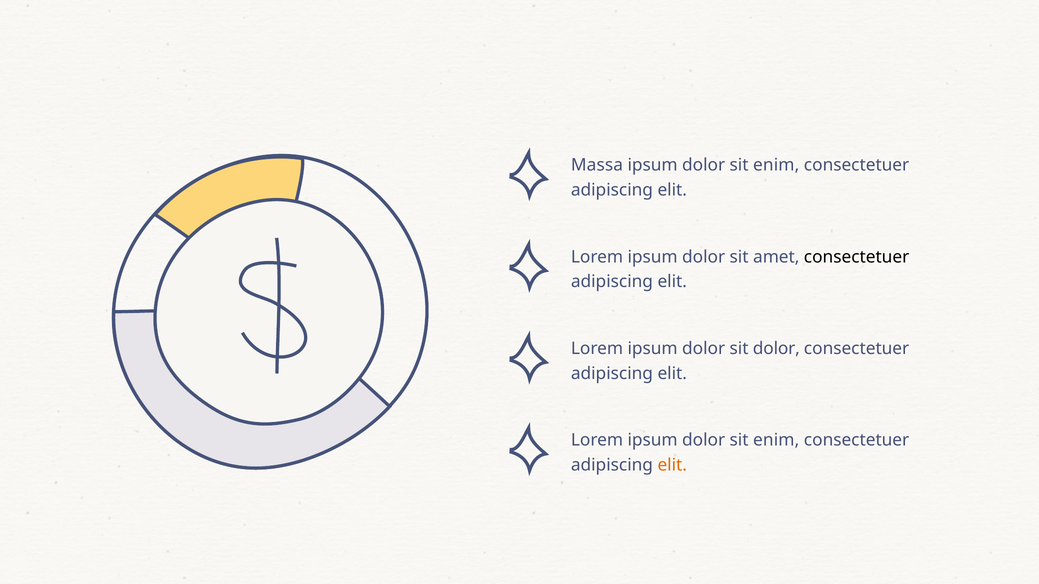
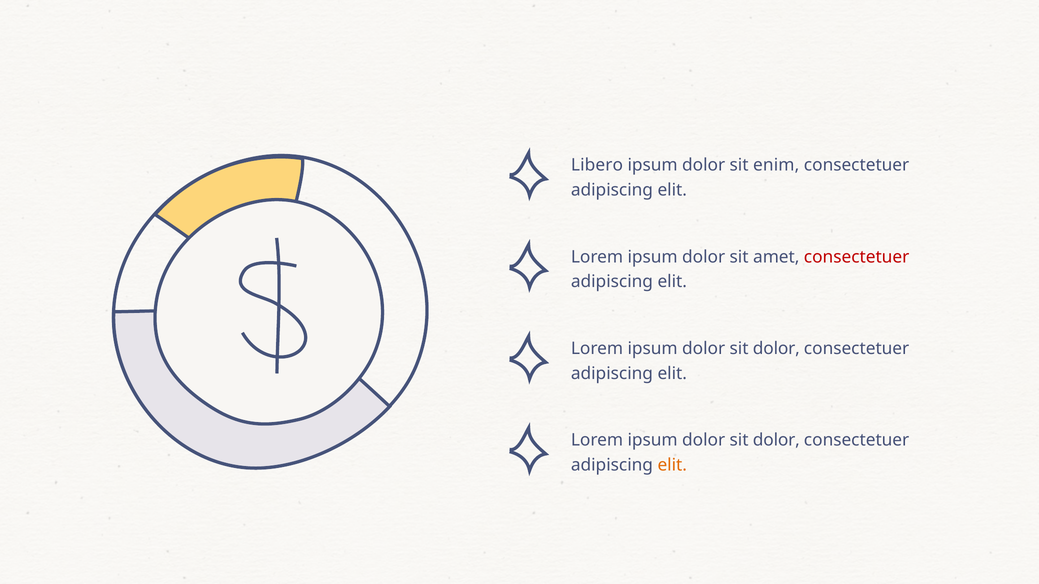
Massa: Massa -> Libero (597, 165)
consectetuer colour: black -> red (857, 257)
enim: enim -> dolor (776, 440)
